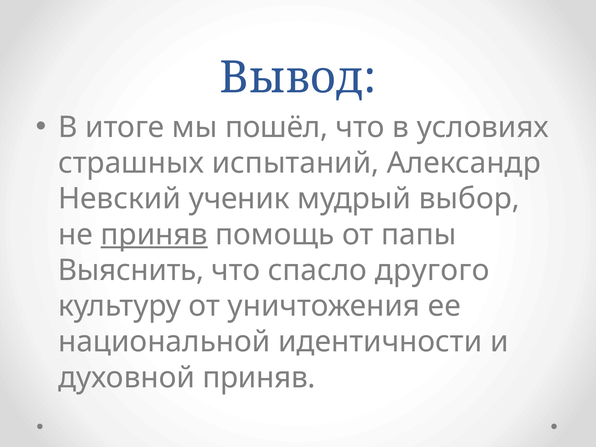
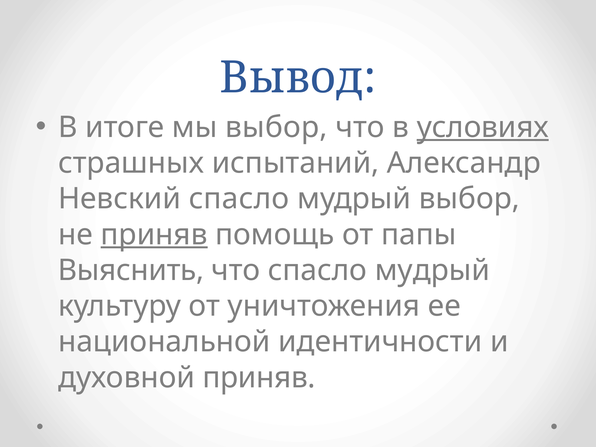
мы пошёл: пошёл -> выбор (276, 127)
условиях underline: none -> present (483, 127)
Невский ученик: ученик -> спасло (239, 199)
что спасло другого: другого -> мудрый (432, 270)
